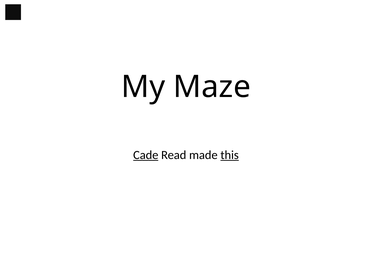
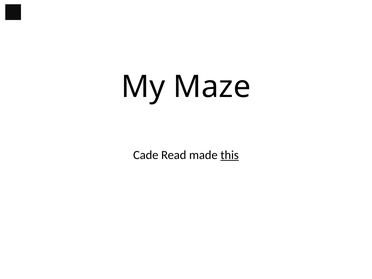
Cade underline: present -> none (146, 155)
